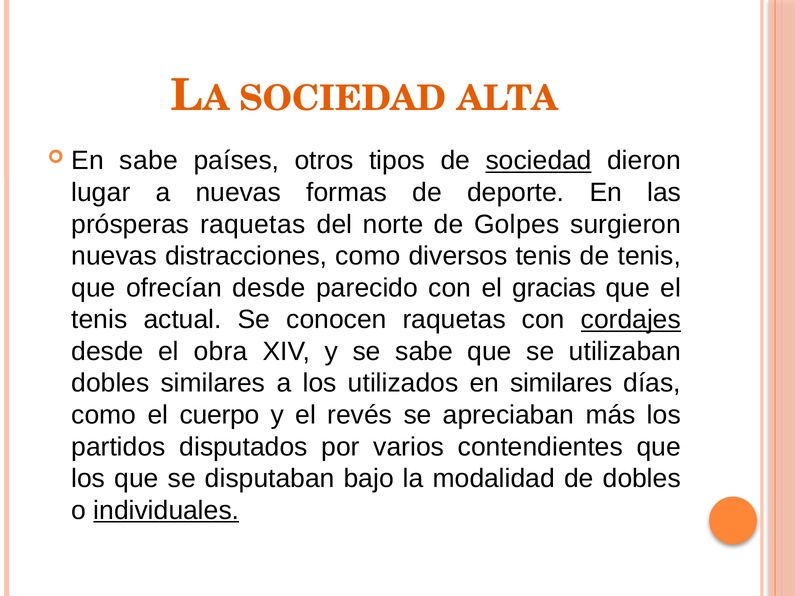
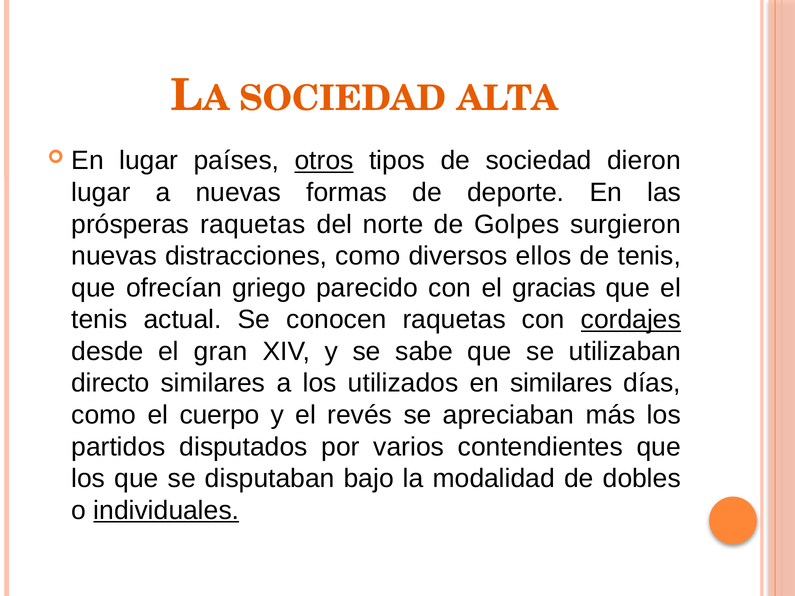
En sabe: sabe -> lugar (149, 161)
otros underline: none -> present (324, 161)
sociedad underline: present -> none (539, 161)
diversos tenis: tenis -> ellos (543, 256)
ofrecían desde: desde -> griego (269, 288)
obra: obra -> gran (221, 352)
dobles: dobles -> directo (111, 383)
